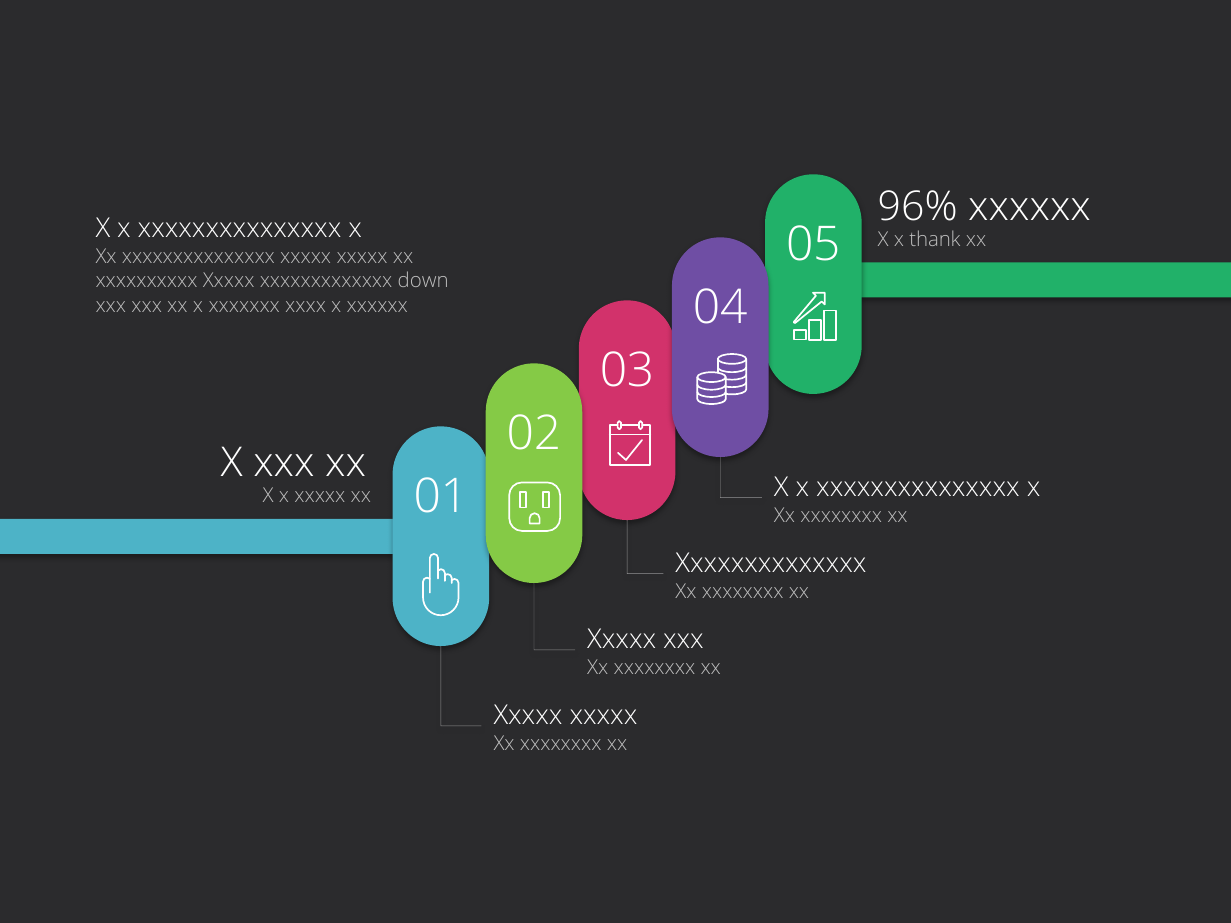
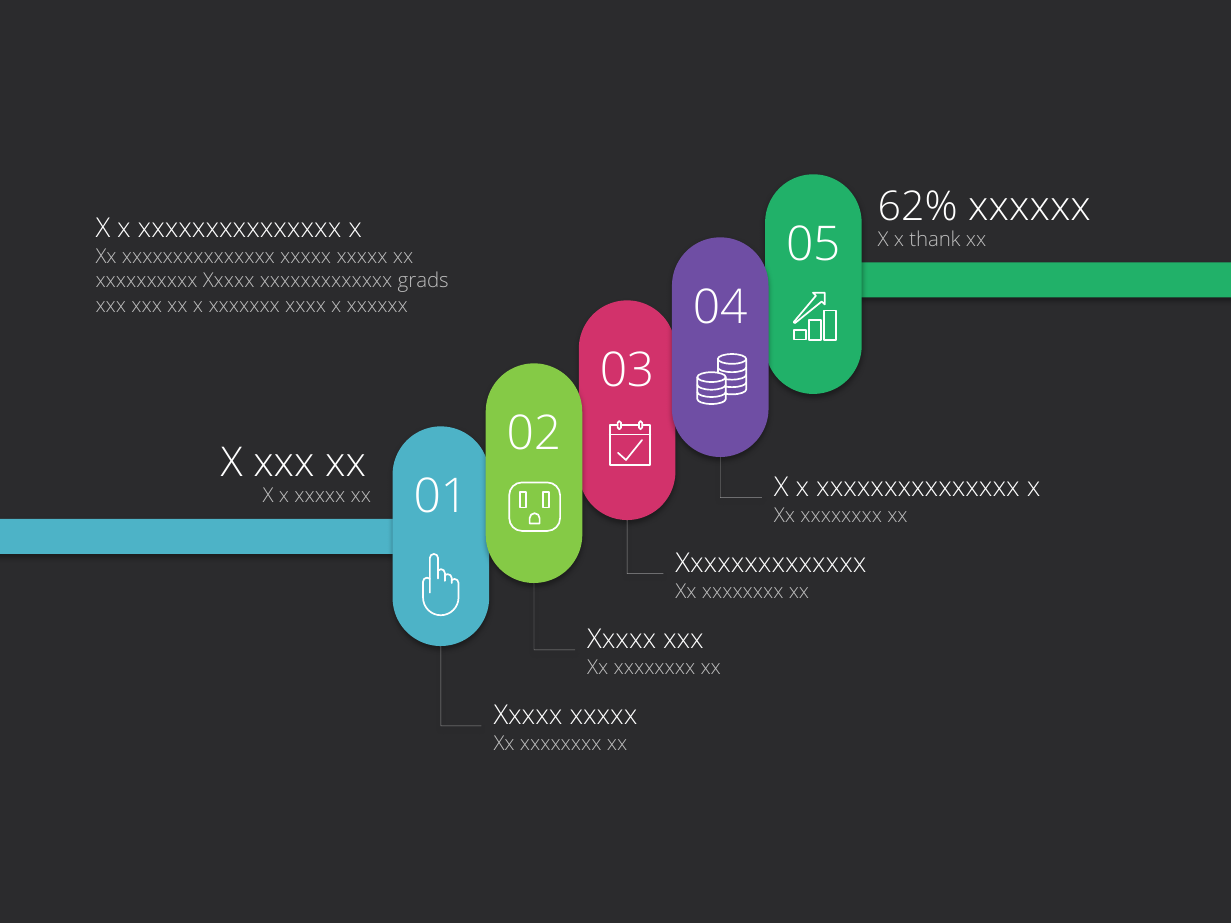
96%: 96% -> 62% (918, 207)
down: down -> grads (423, 281)
